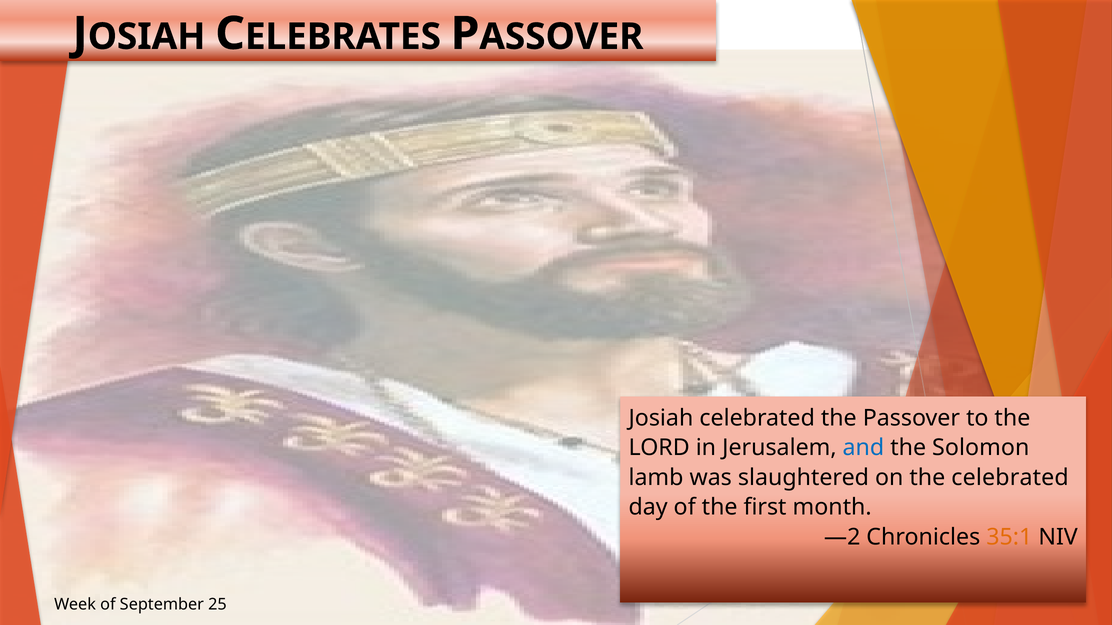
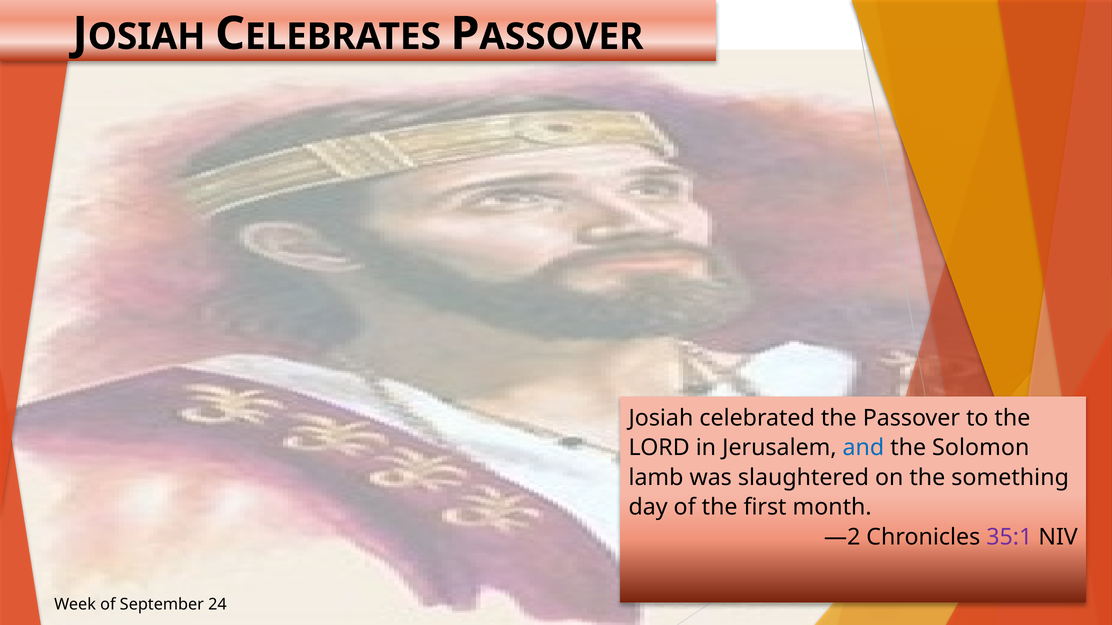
the celebrated: celebrated -> something (1010, 478)
35:1 colour: orange -> purple (1009, 537)
25: 25 -> 24 (217, 605)
